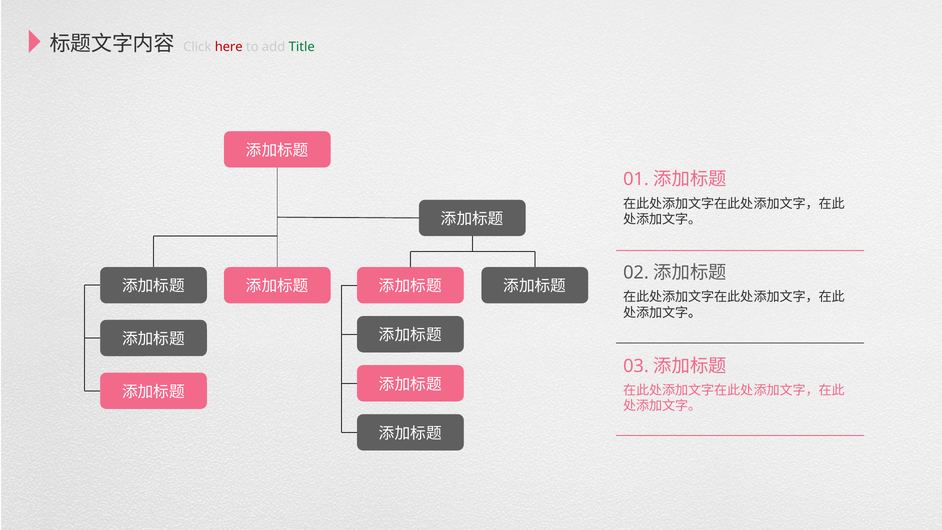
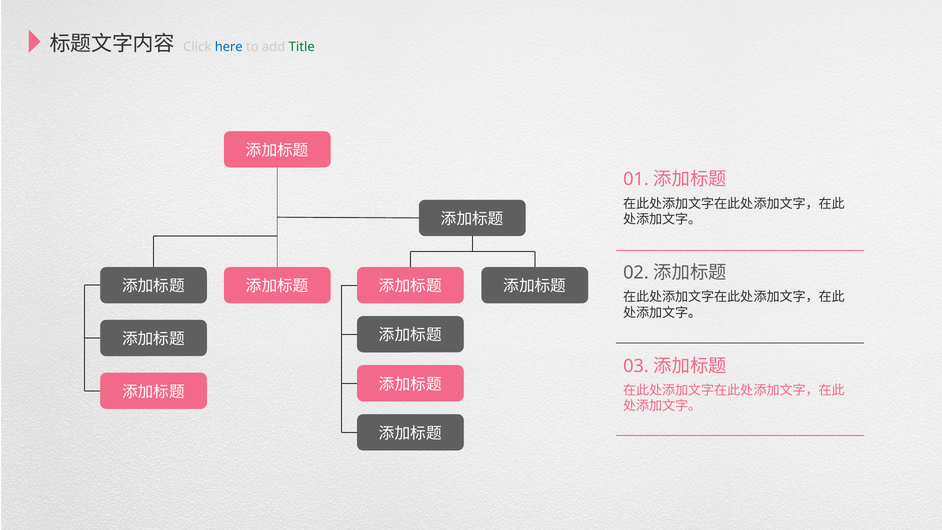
here colour: red -> blue (229, 47)
